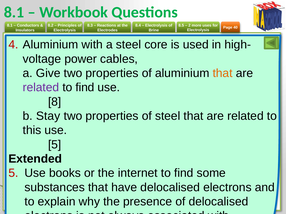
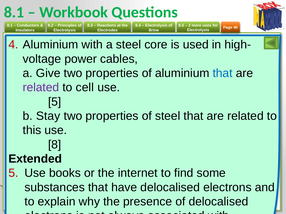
that colour: orange -> blue (223, 73)
find: find -> cell (85, 88)
8: 8 -> 5 (55, 102)
5: 5 -> 8 (55, 145)
